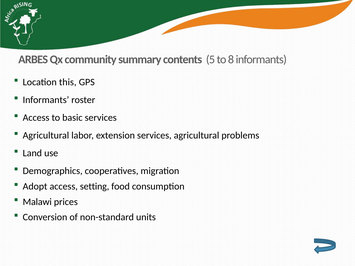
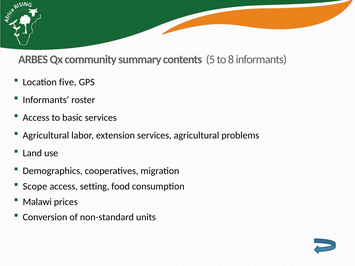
this: this -> five (68, 82)
Adopt: Adopt -> Scope (35, 187)
